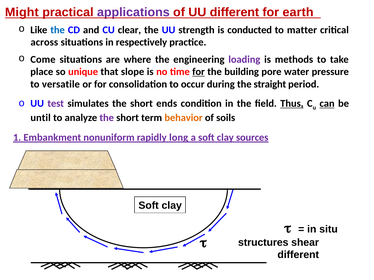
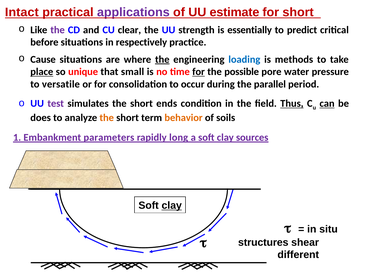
Might: Might -> Intact (22, 12)
UU different: different -> estimate (234, 12)
for earth: earth -> short (298, 12)
the colour: blue -> purple (58, 30)
conducted: conducted -> essentially (250, 30)
matter: matter -> predict (302, 30)
across: across -> before (44, 42)
Come: Come -> Cause (43, 59)
the underline: none -> present (162, 59)
loading colour: purple -> blue (244, 59)
place underline: none -> present (42, 72)
slope: slope -> small (133, 72)
building: building -> possible (242, 72)
straight: straight -> parallel (270, 84)
until: until -> does (41, 118)
the colour: purple -> orange (107, 118)
nonuniform: nonuniform -> parameters (109, 138)
clay underline: none -> present (172, 206)
